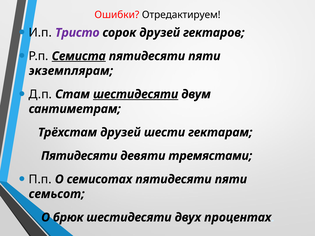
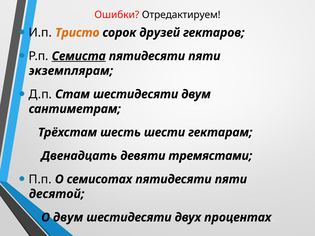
Тристо colour: purple -> orange (77, 33)
шестидесяти underline: present -> none (136, 94)
Трёхстам друзей: друзей -> шесть (121, 133)
Пятидесяти: Пятидесяти -> Двенадцать (79, 156)
семьсот: семьсот -> десятой (57, 194)
О брюк: брюк -> двум (68, 218)
